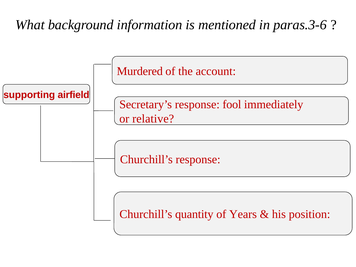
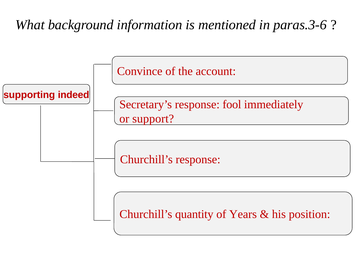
Murdered: Murdered -> Convince (140, 71)
airfield: airfield -> indeed (74, 95)
relative: relative -> support (153, 119)
